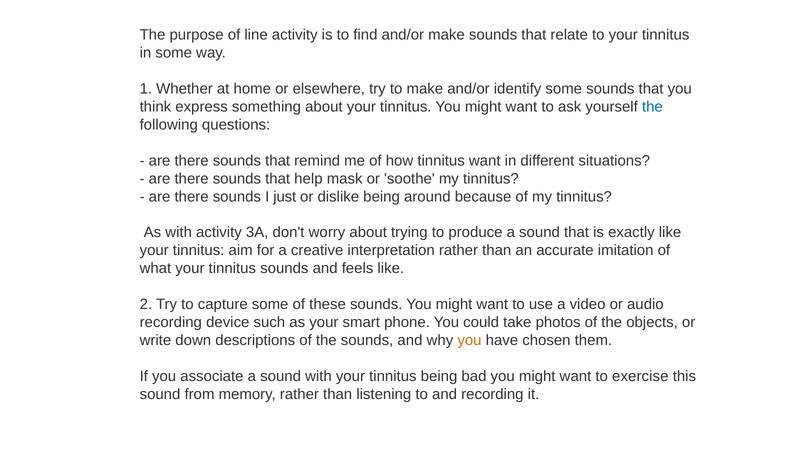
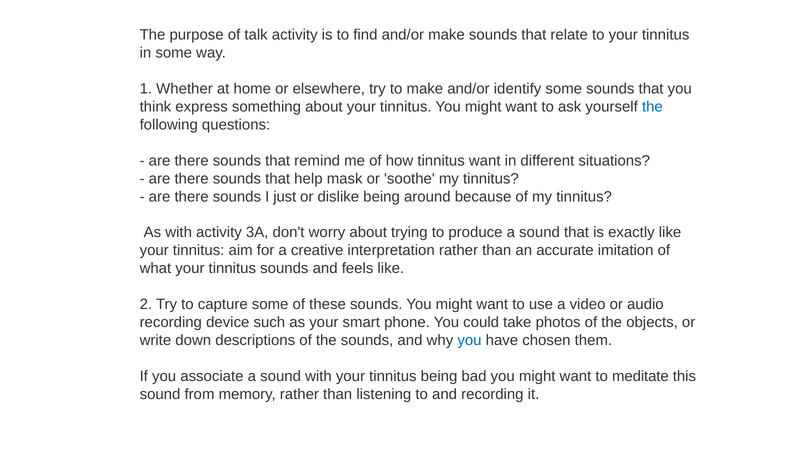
line: line -> talk (256, 35)
you colour: orange -> blue (469, 341)
exercise: exercise -> meditate (640, 377)
